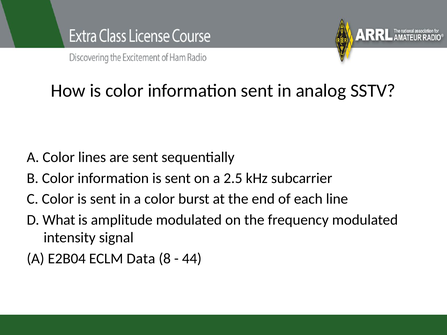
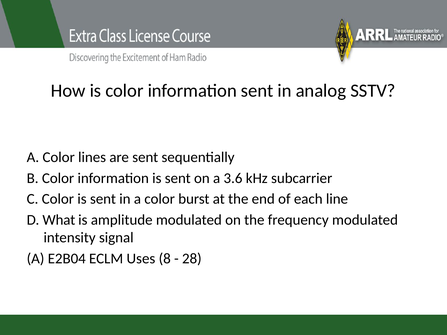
2.5: 2.5 -> 3.6 (233, 178)
Data: Data -> Uses (141, 259)
44: 44 -> 28 (192, 259)
